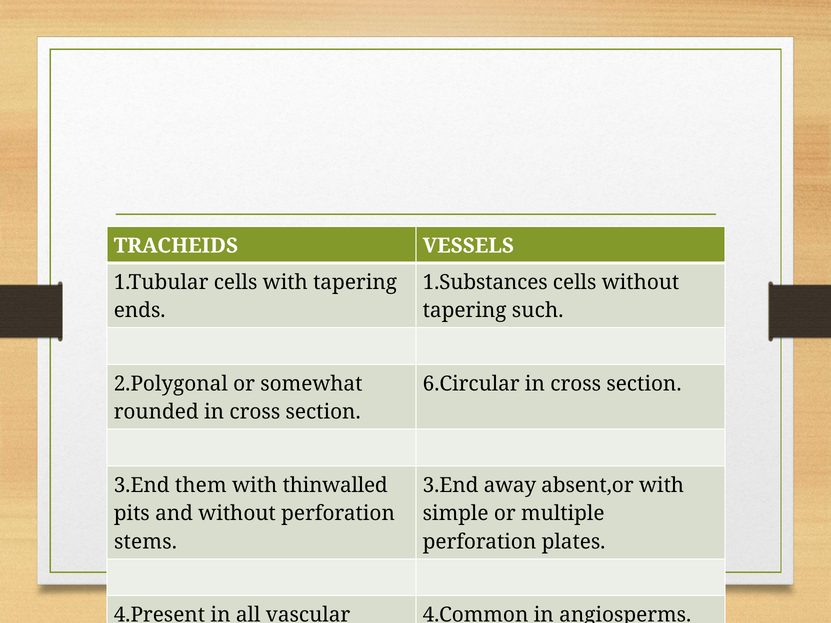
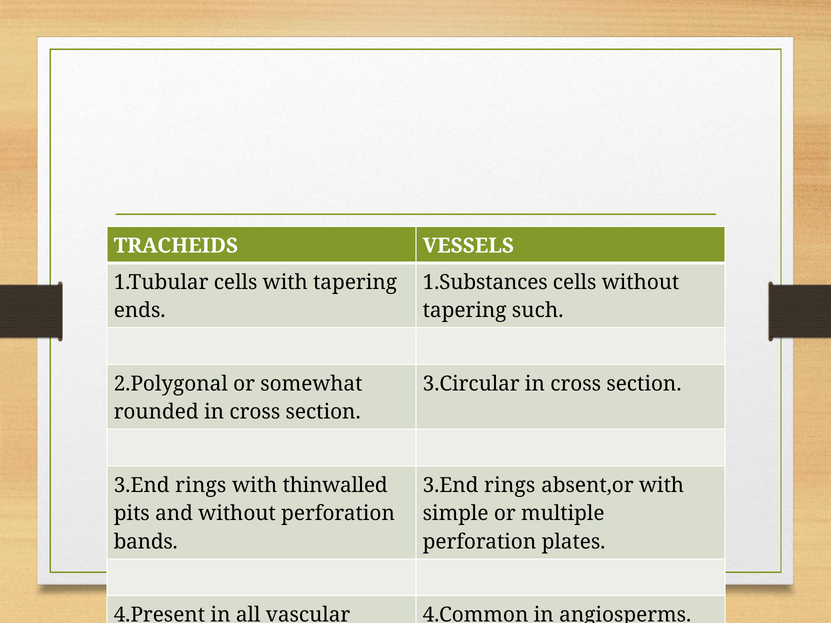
6.Circular: 6.Circular -> 3.Circular (471, 384)
them: them -> rings (201, 485)
away: away -> rings (510, 485)
stems: stems -> bands (146, 542)
